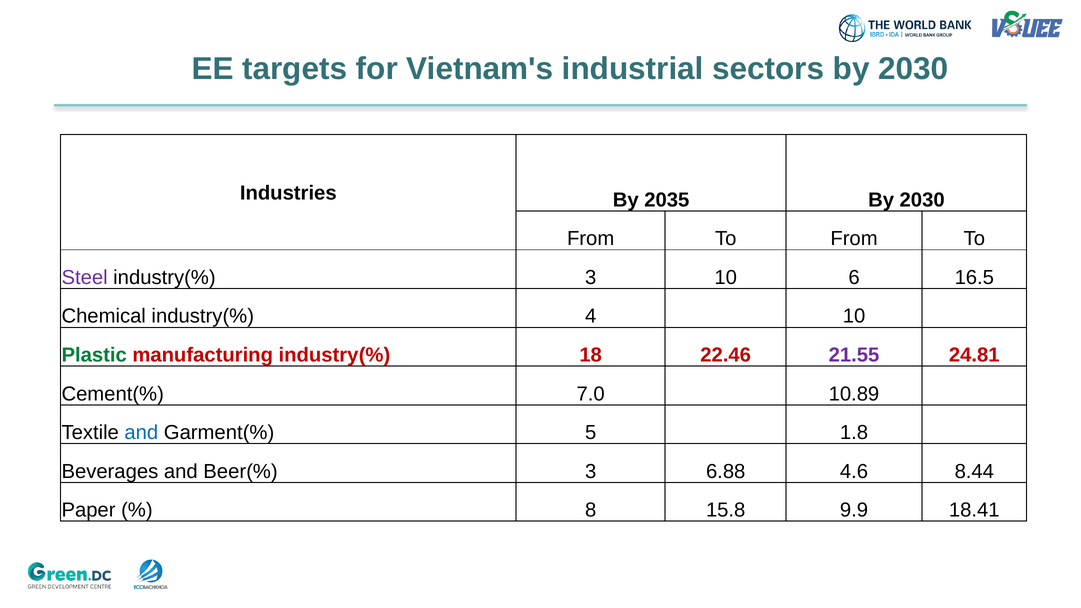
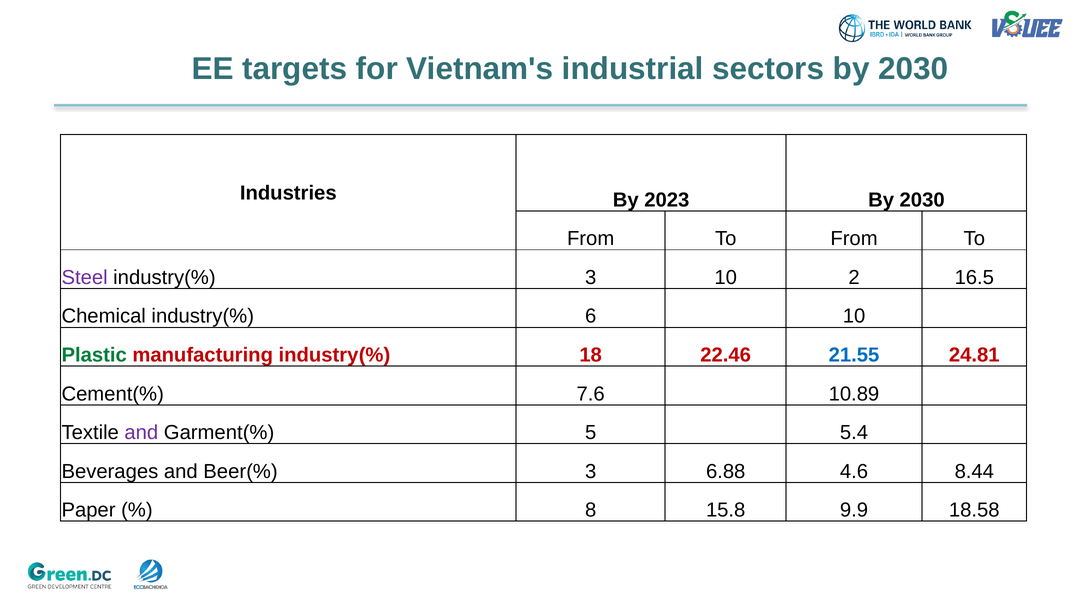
2035: 2035 -> 2023 (667, 200)
6: 6 -> 2 (854, 278)
4: 4 -> 6 (591, 316)
21.55 colour: purple -> blue (854, 355)
7.0: 7.0 -> 7.6 (591, 394)
and colour: blue -> purple (141, 433)
1.8: 1.8 -> 5.4 (854, 433)
18.41: 18.41 -> 18.58 (974, 510)
